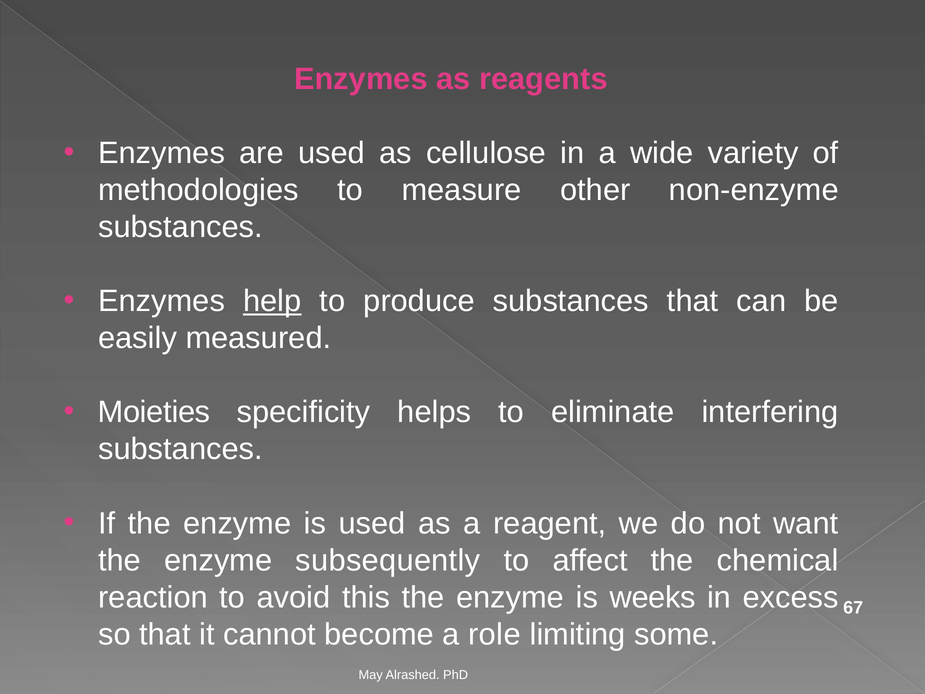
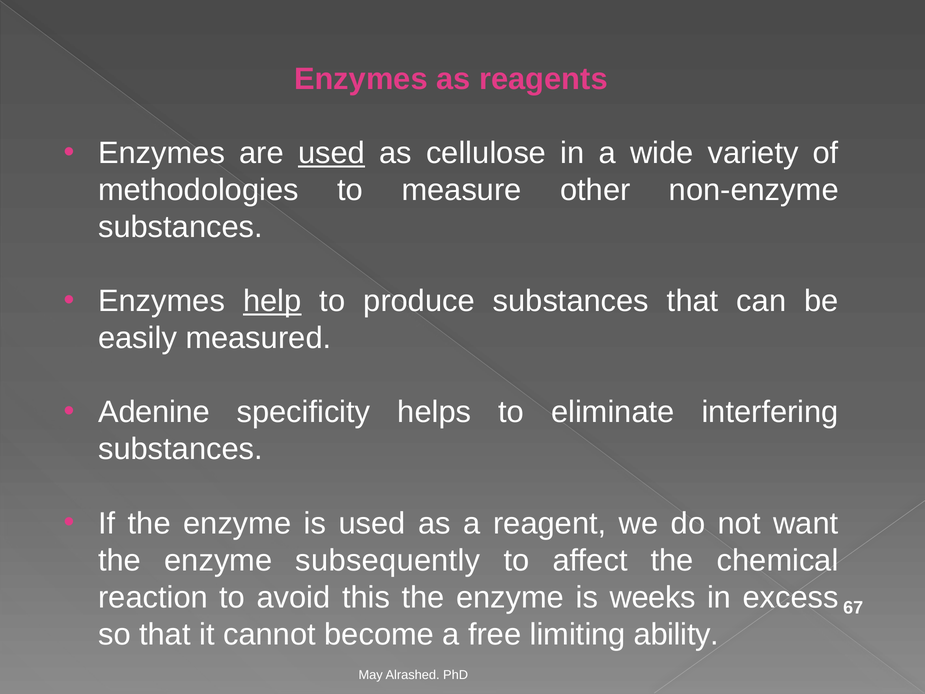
used underline: none -> present (332, 153)
Moieties: Moieties -> Adenine (154, 412)
role: role -> free (495, 634)
some: some -> ability (676, 634)
